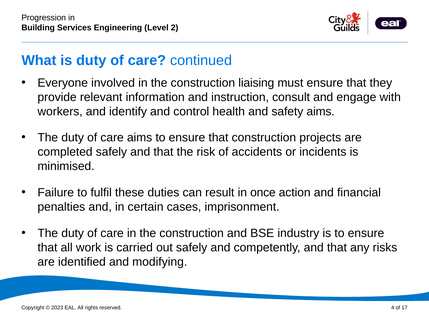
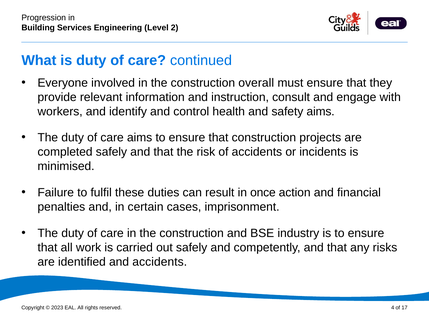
liaising: liaising -> overall (256, 83)
and modifying: modifying -> accidents (160, 262)
